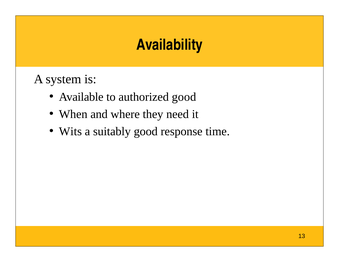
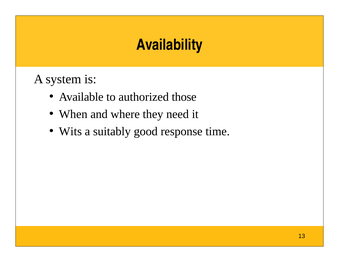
authorized good: good -> those (184, 97)
